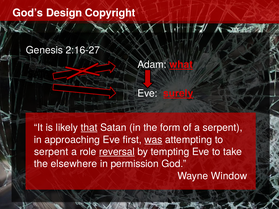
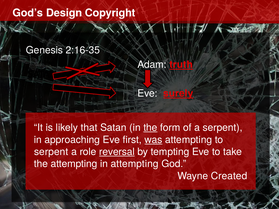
2:16-27: 2:16-27 -> 2:16-35 (83, 50)
what: what -> truth (181, 65)
that underline: present -> none (89, 128)
the underline: none -> present (150, 128)
the elsewhere: elsewhere -> attempting (74, 164)
in permission: permission -> attempting (135, 164)
Window: Window -> Created (229, 176)
